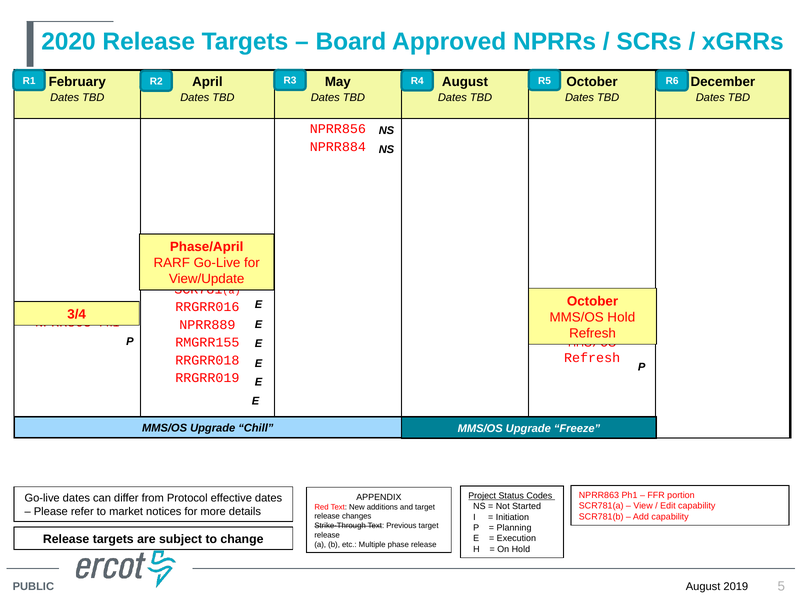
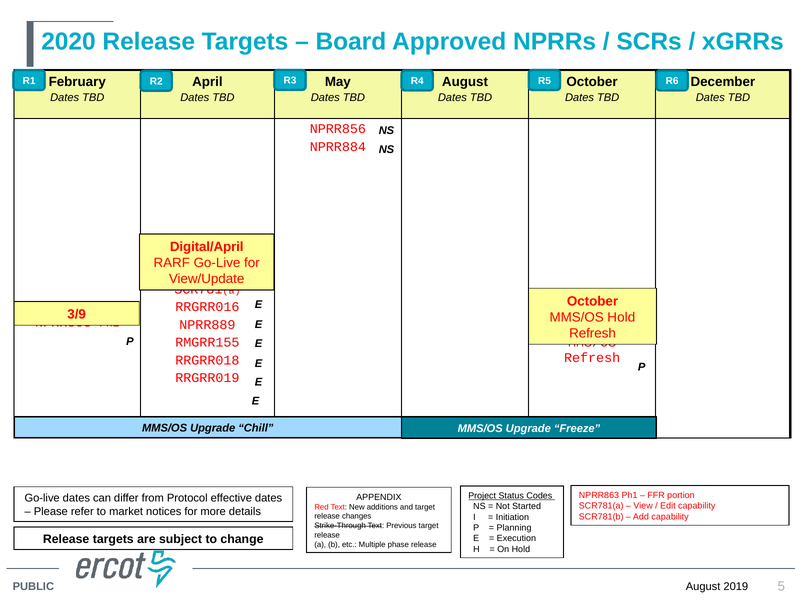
Phase/April: Phase/April -> Digital/April (207, 247)
3/4: 3/4 -> 3/9 (77, 314)
